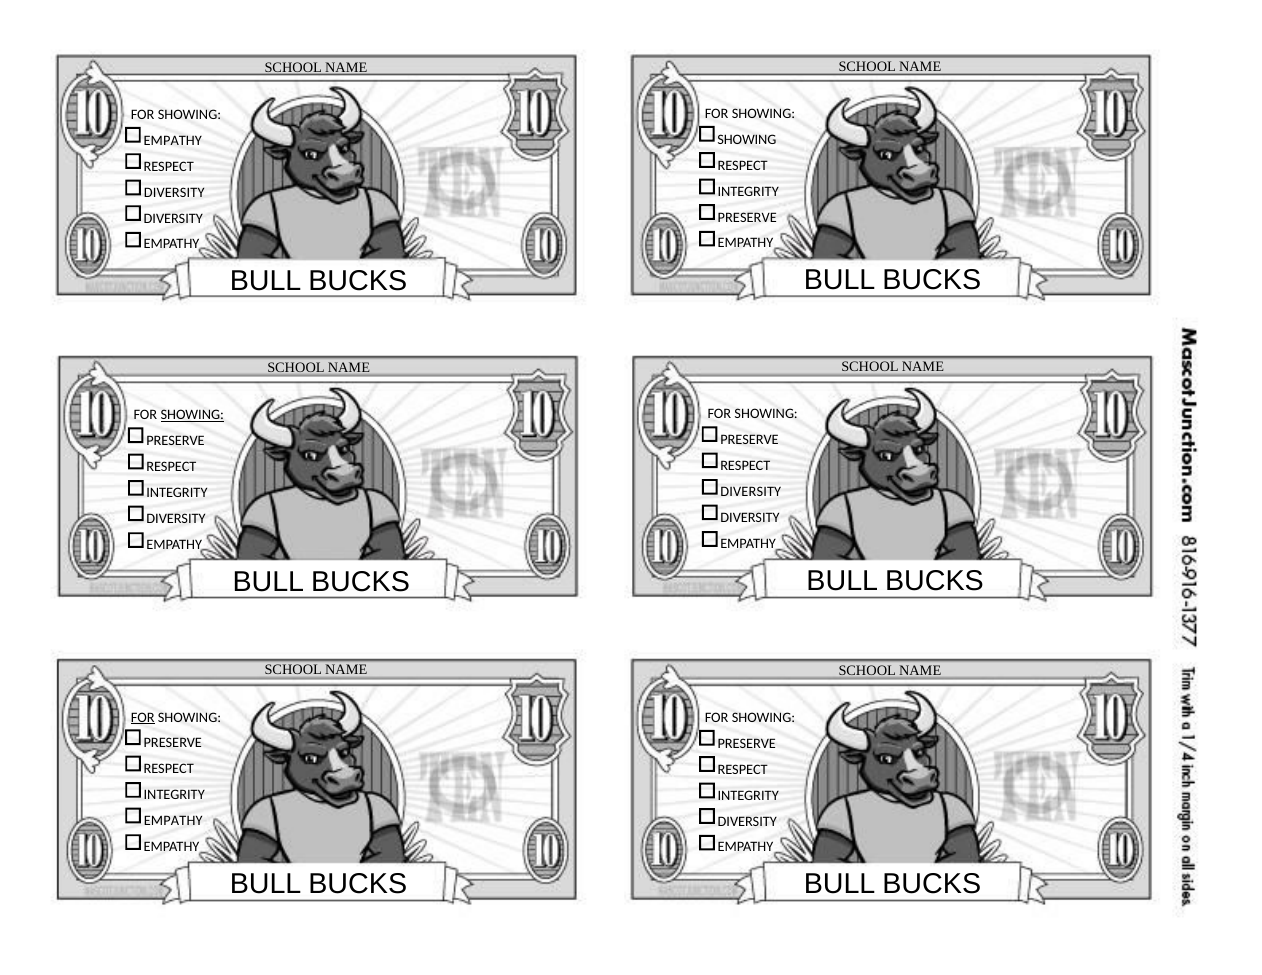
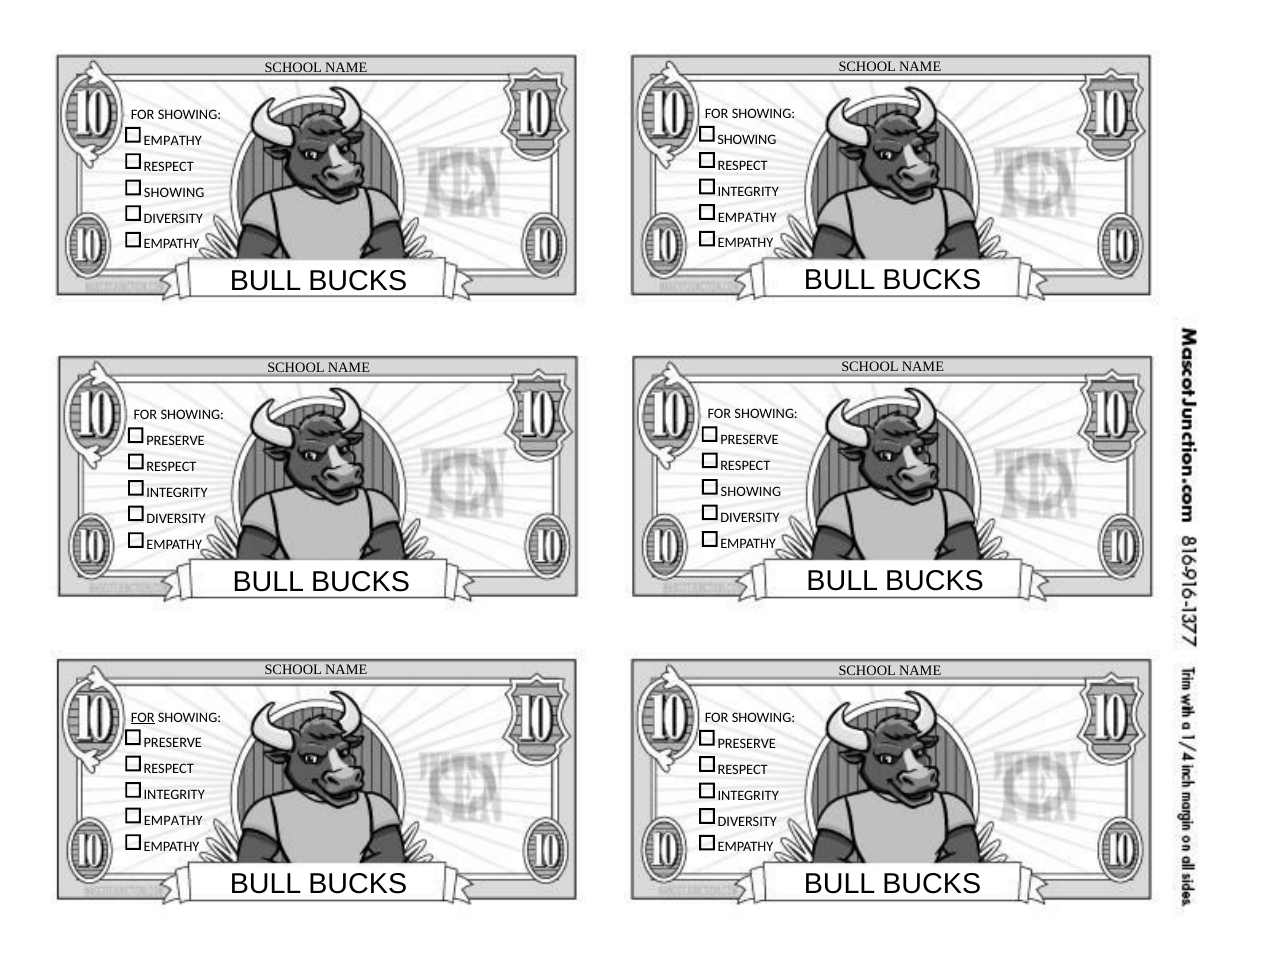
DIVERSITY: DIVERSITY -> SHOWING (174, 193)
PRESERVE: PRESERVE -> EMPATHY (747, 217)
SHOWING underline: present -> none (192, 415)
DIVERSITY: DIVERSITY -> SHOWING (751, 492)
